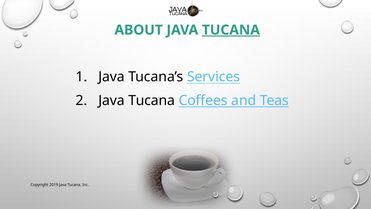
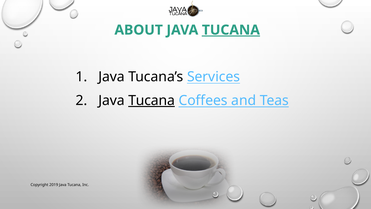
Tucana underline: none -> present (152, 100)
